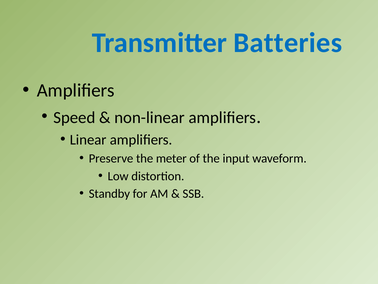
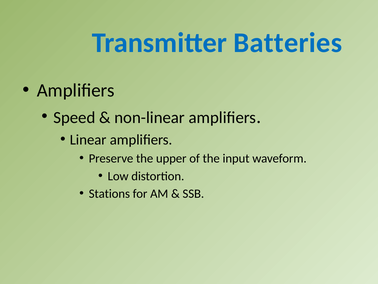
meter: meter -> upper (171, 158)
Standby: Standby -> Stations (109, 193)
